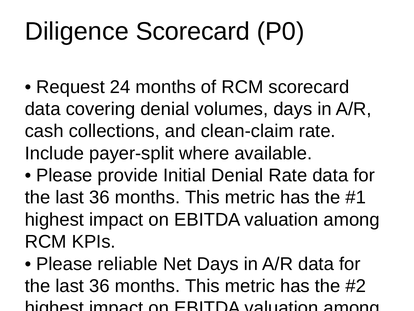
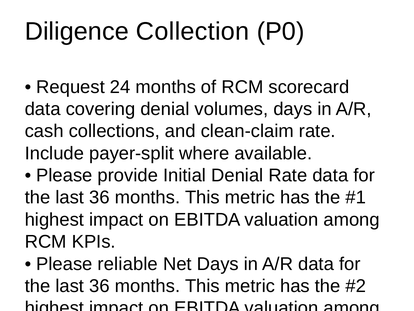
Diligence Scorecard: Scorecard -> Collection (193, 31)
